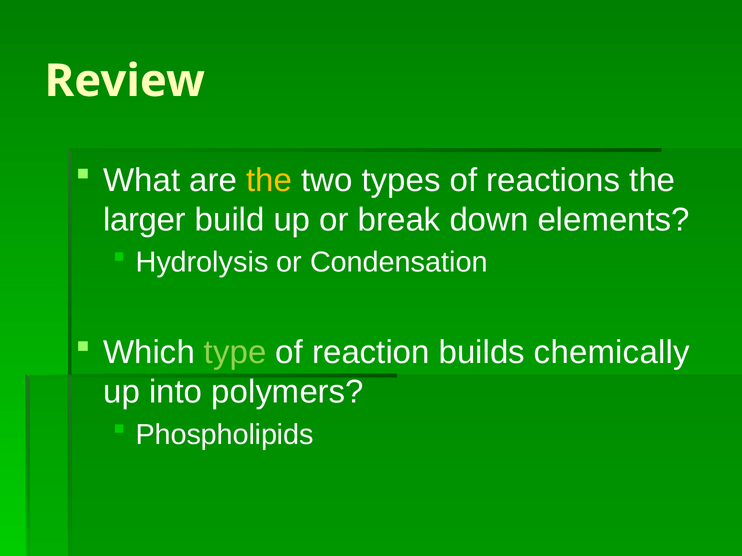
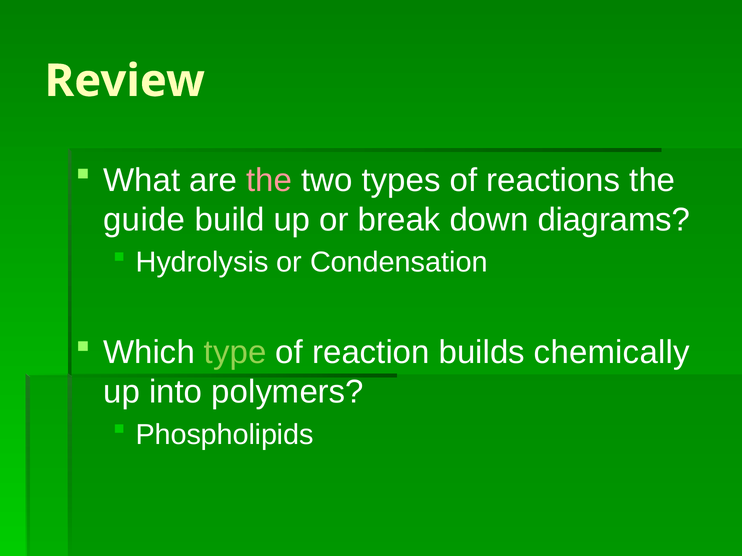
the colour: yellow -> pink (269, 180)
larger: larger -> guide (144, 220)
elements: elements -> diagrams (614, 220)
